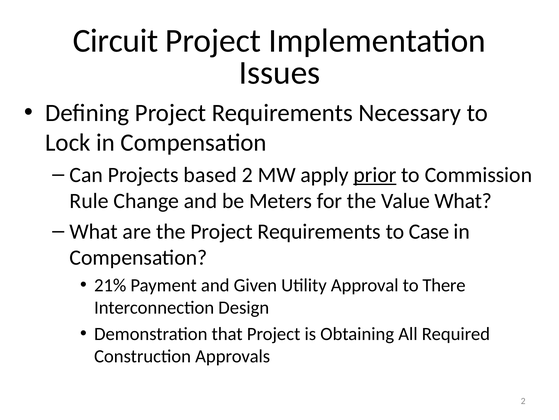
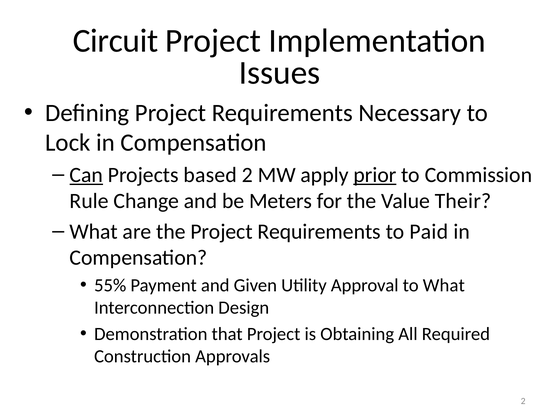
Can underline: none -> present (86, 175)
Value What: What -> Their (463, 201)
Case: Case -> Paid (429, 231)
21%: 21% -> 55% (110, 285)
to There: There -> What (444, 285)
